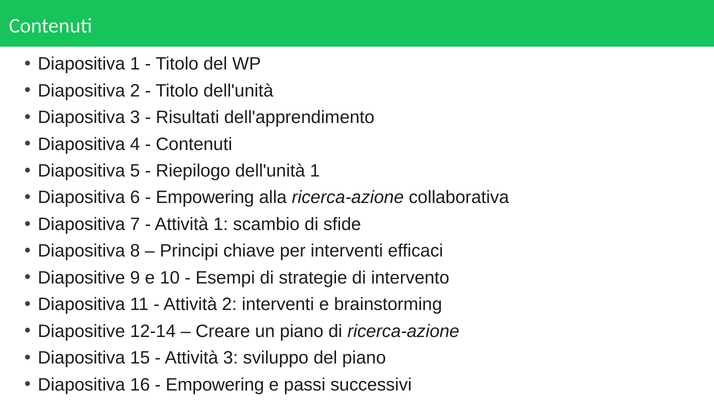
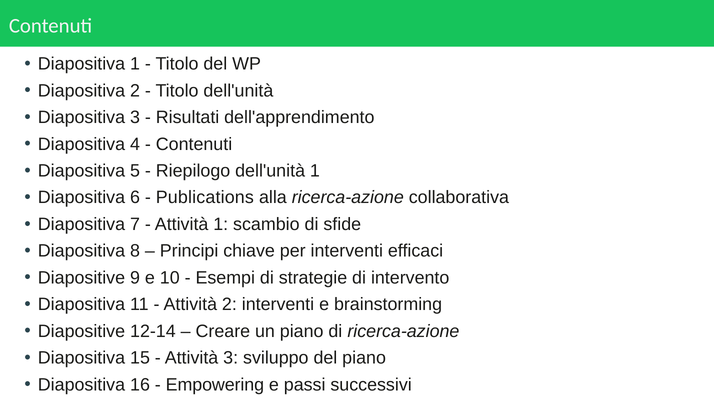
Empowering: Empowering -> Publications (205, 197)
